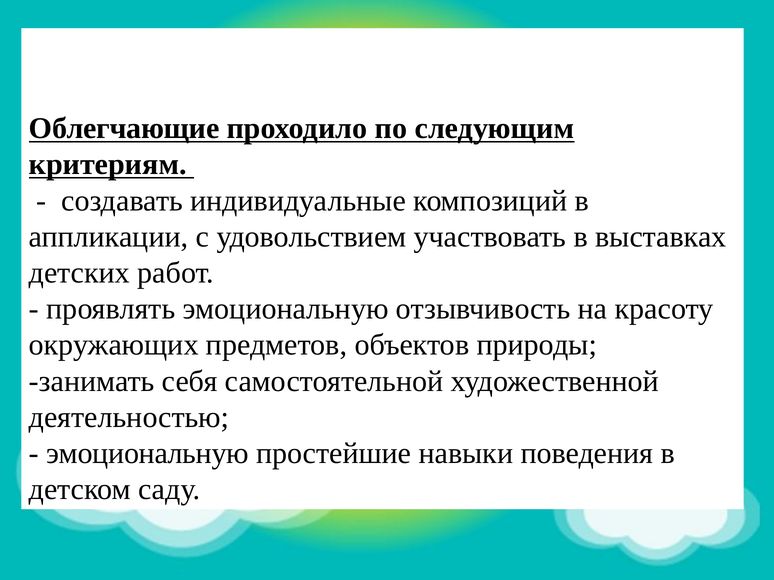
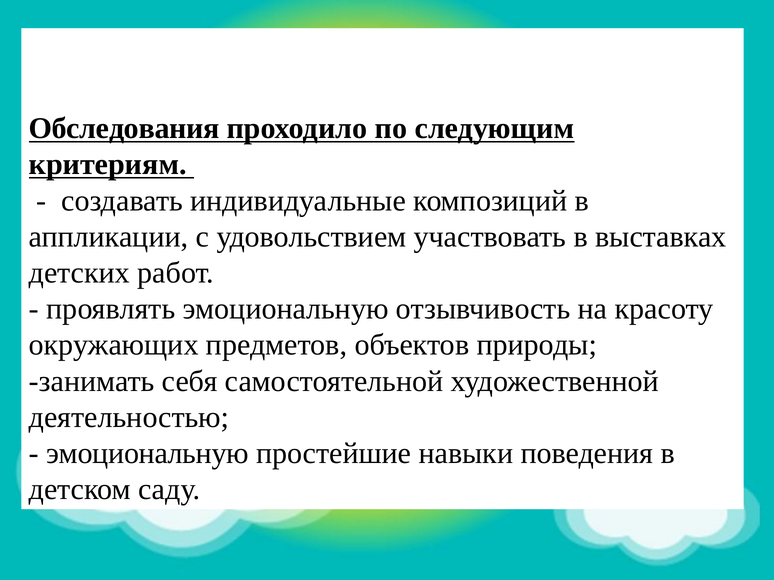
Облегчающие: Облегчающие -> Обследования (124, 128)
